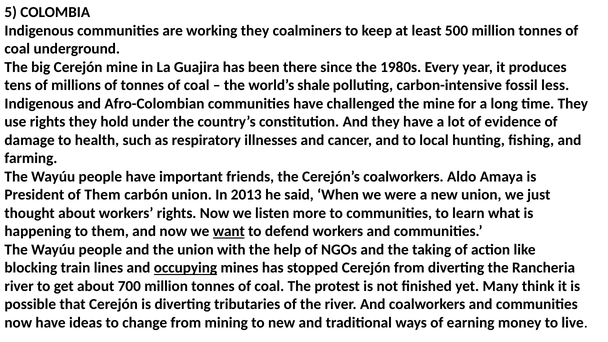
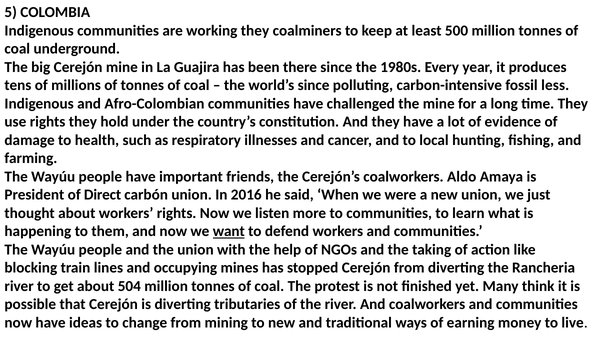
world’s shale: shale -> since (314, 85)
of Them: Them -> Direct (103, 195)
2013: 2013 -> 2016 (246, 195)
occupying underline: present -> none (185, 268)
700: 700 -> 504 (129, 286)
